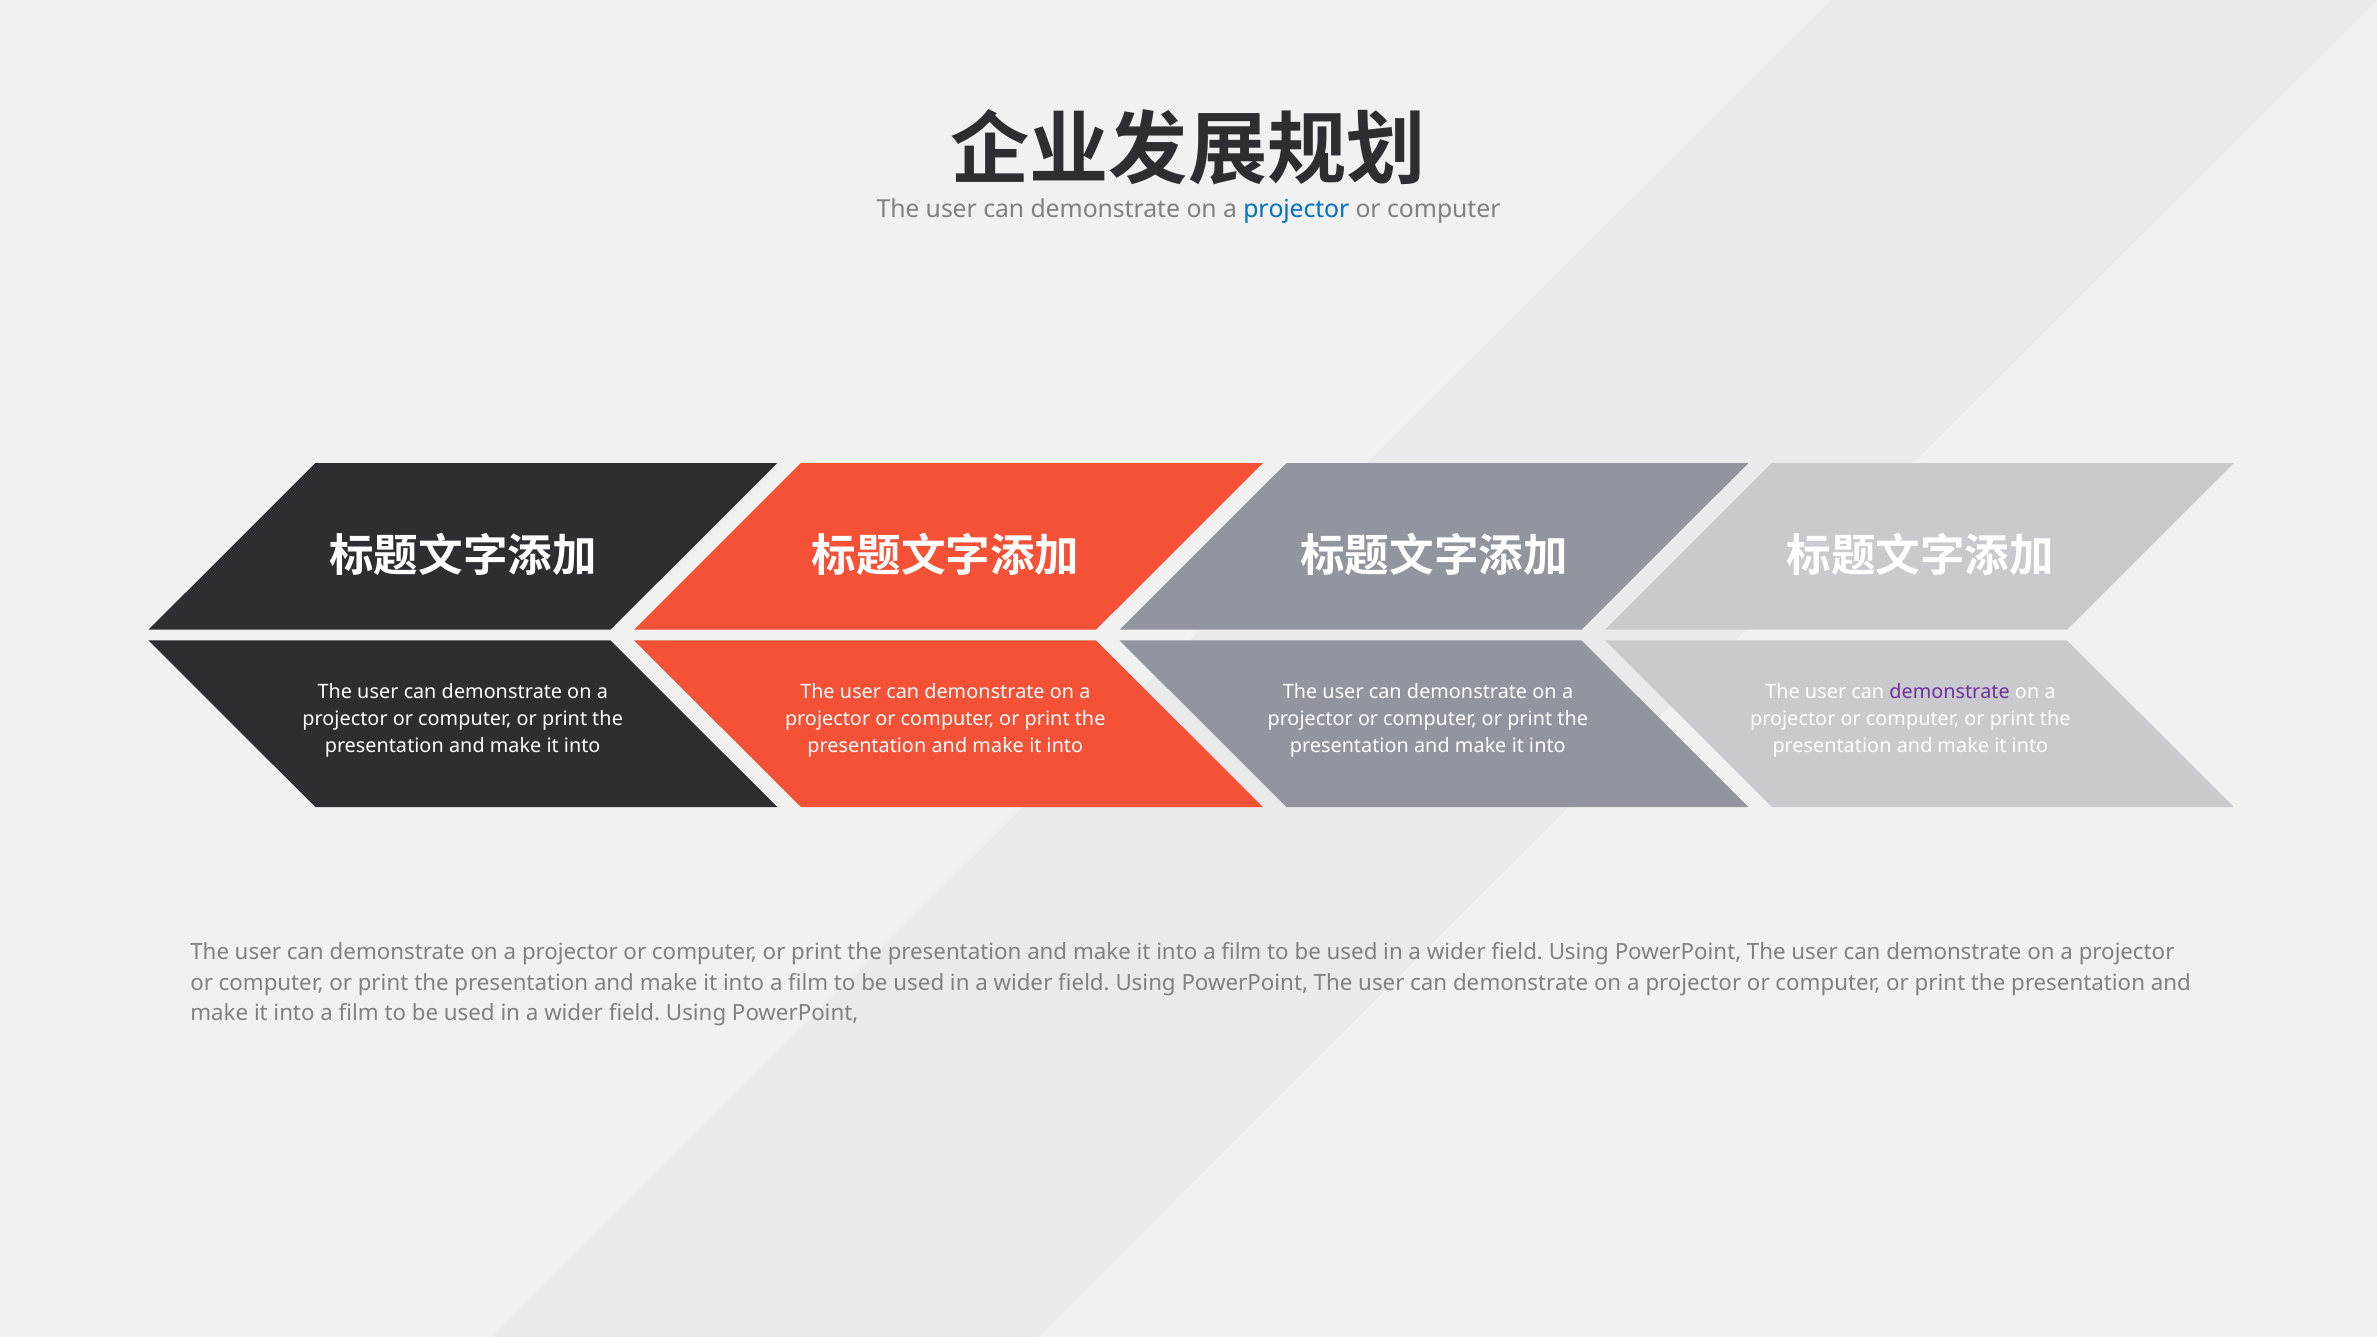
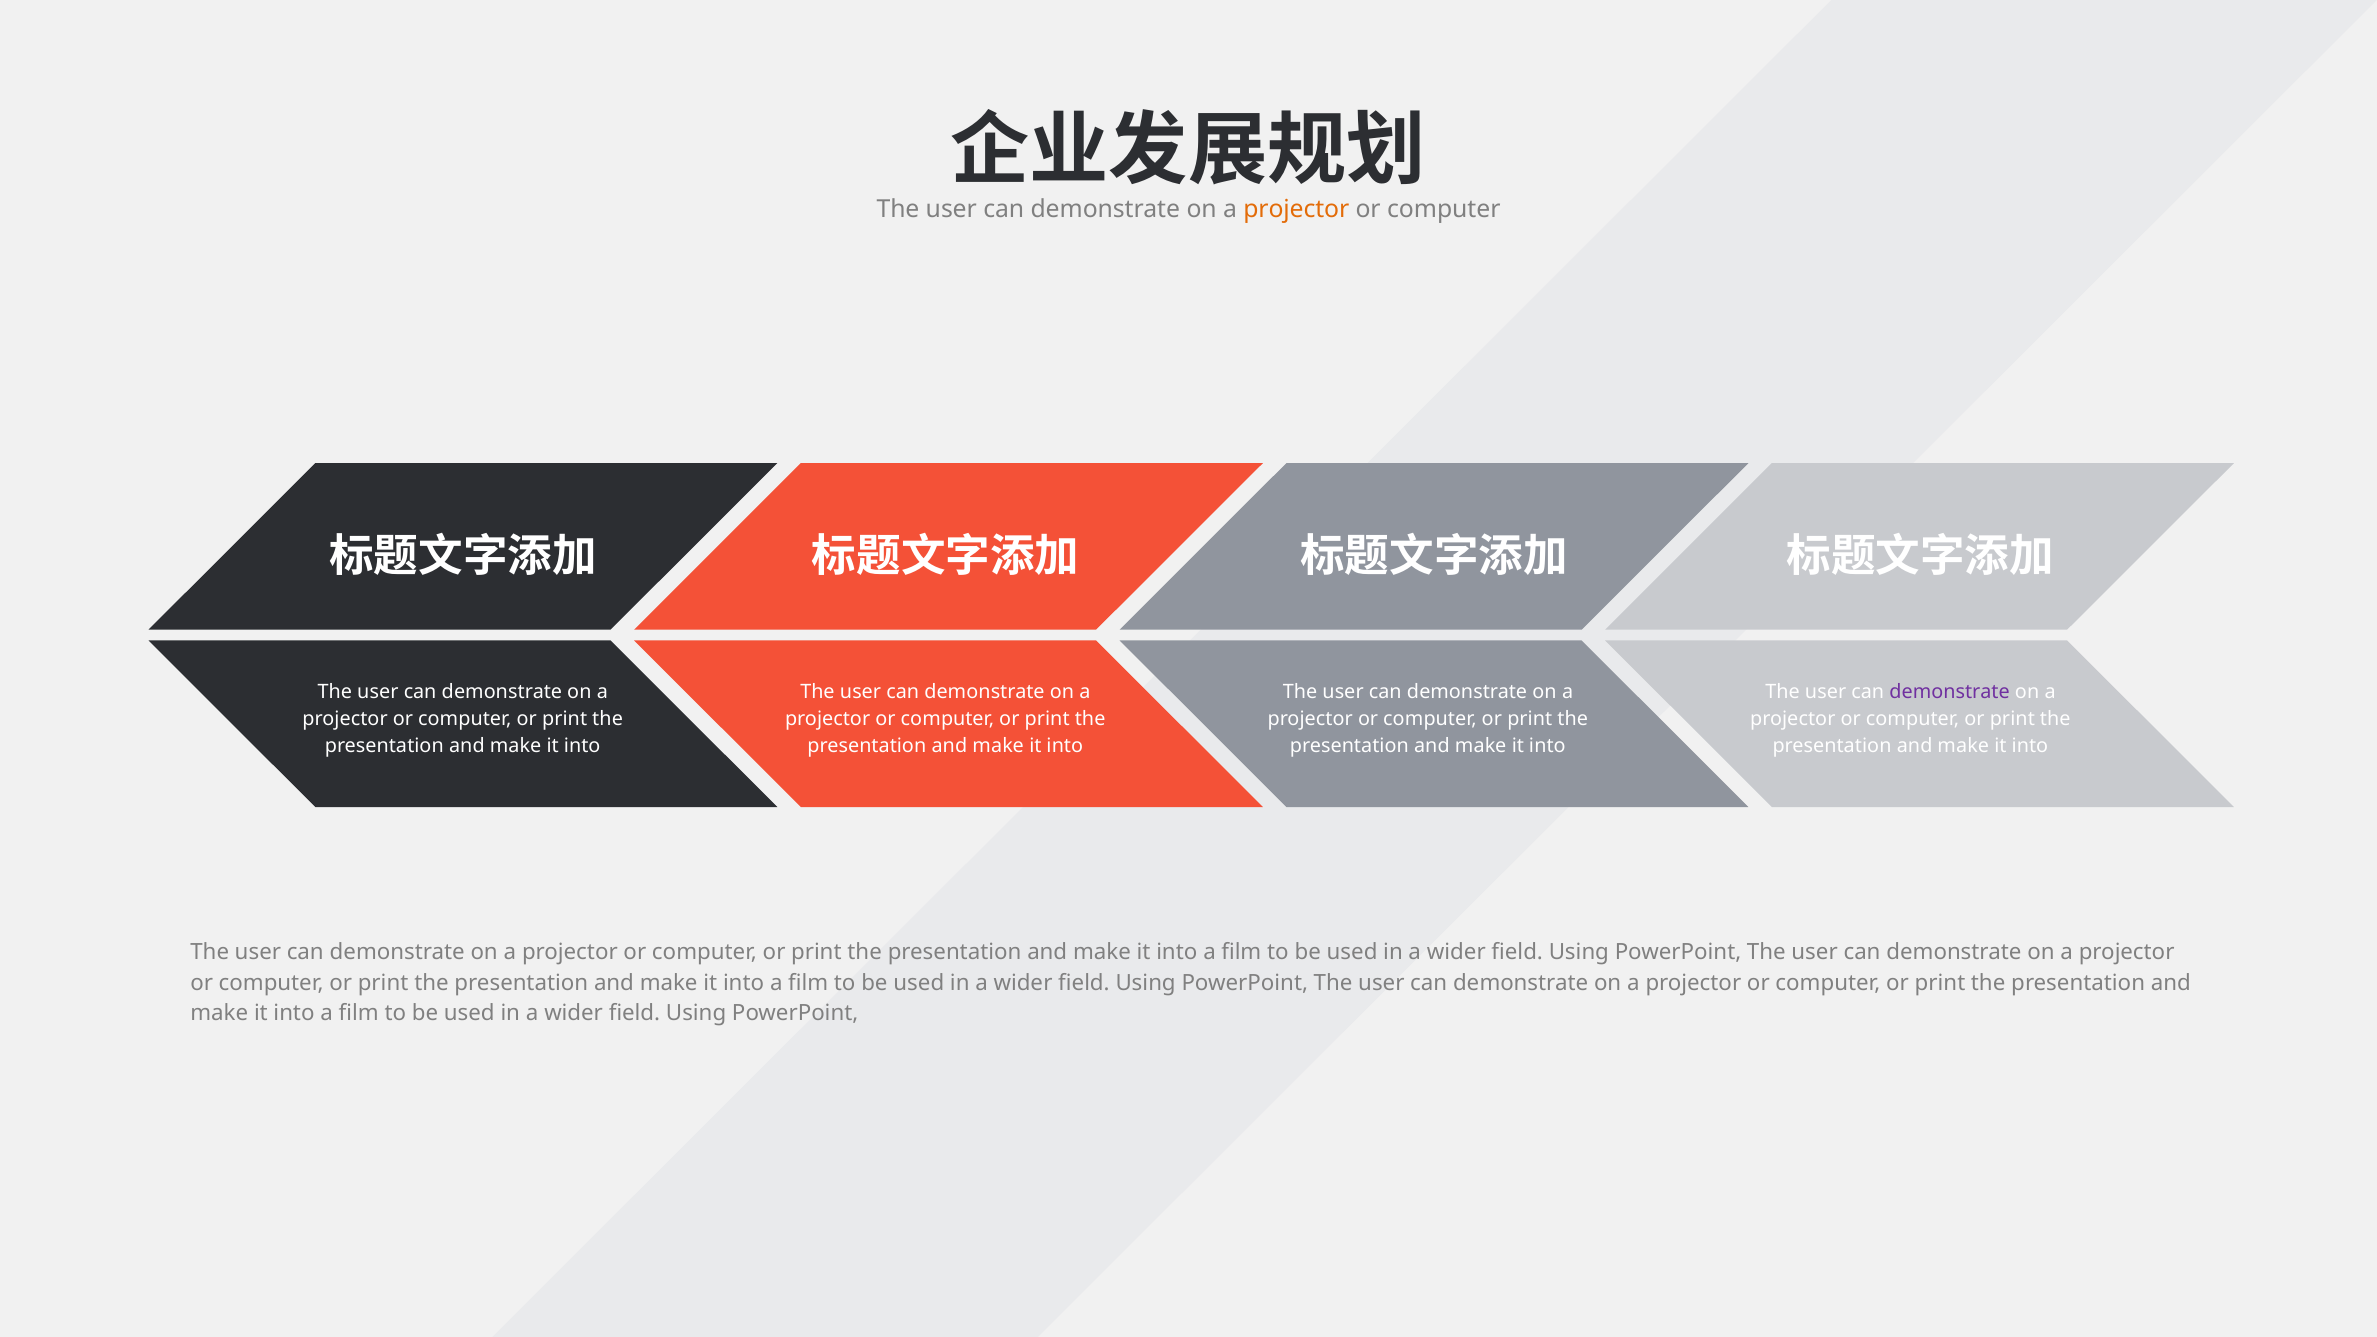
projector colour: blue -> orange (1296, 210)
